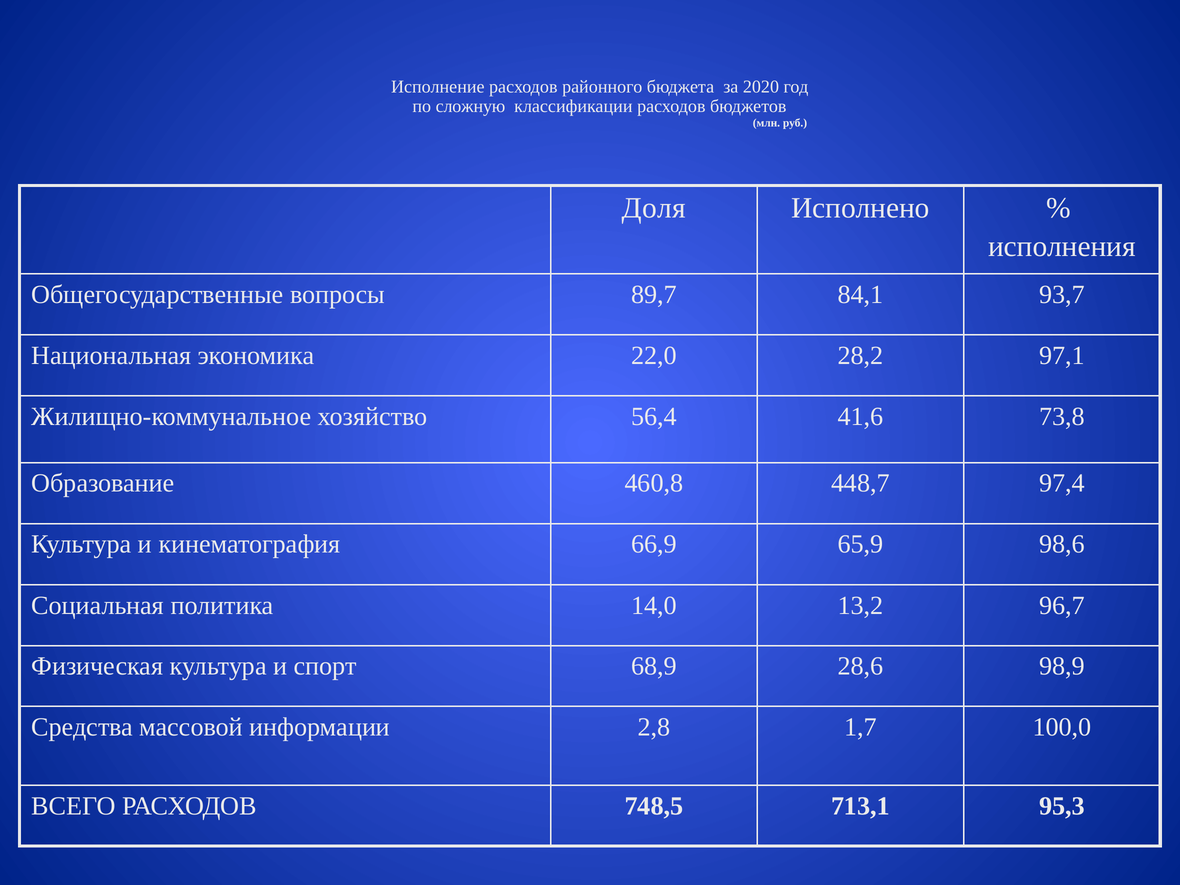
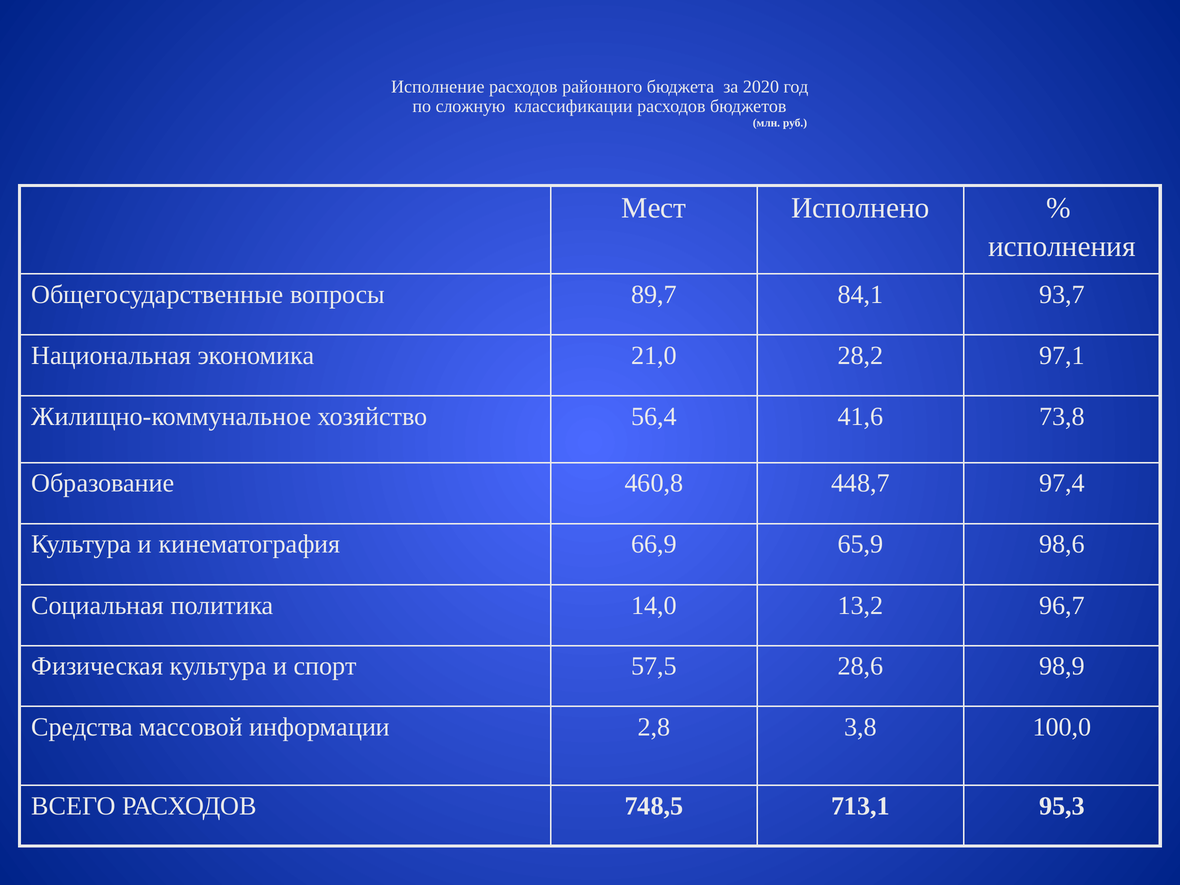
Доля: Доля -> Мест (654, 208)
22,0: 22,0 -> 21,0 (654, 356)
68,9: 68,9 -> 57,5 (654, 666)
1,7: 1,7 -> 3,8 (860, 727)
